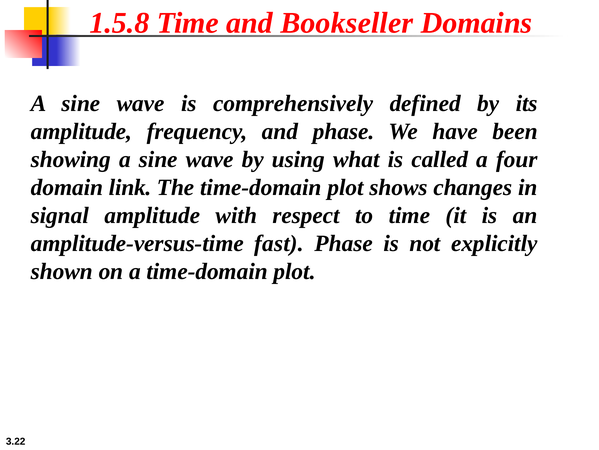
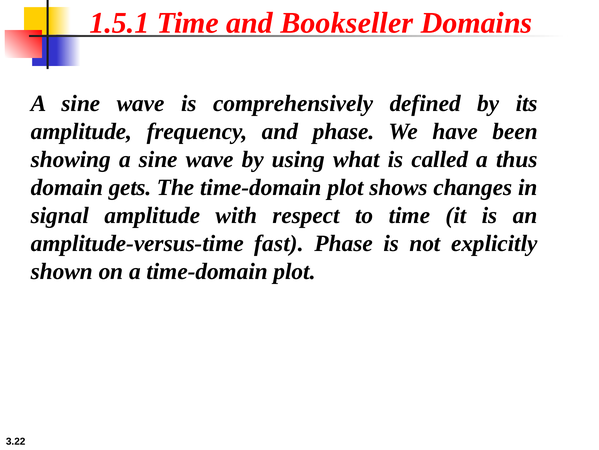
1.5.8: 1.5.8 -> 1.5.1 (119, 23)
four: four -> thus (517, 159)
link: link -> gets (130, 187)
